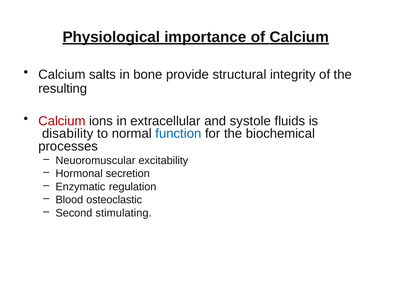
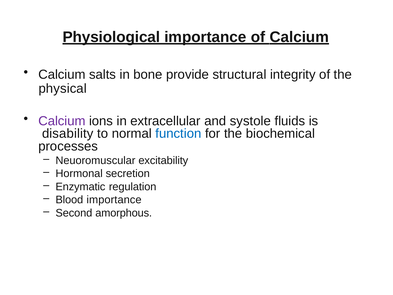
resulting: resulting -> physical (63, 89)
Calcium colour: red -> purple (62, 121)
Blood osteoclastic: osteoclastic -> importance (114, 200)
stimulating: stimulating -> amorphous (124, 213)
